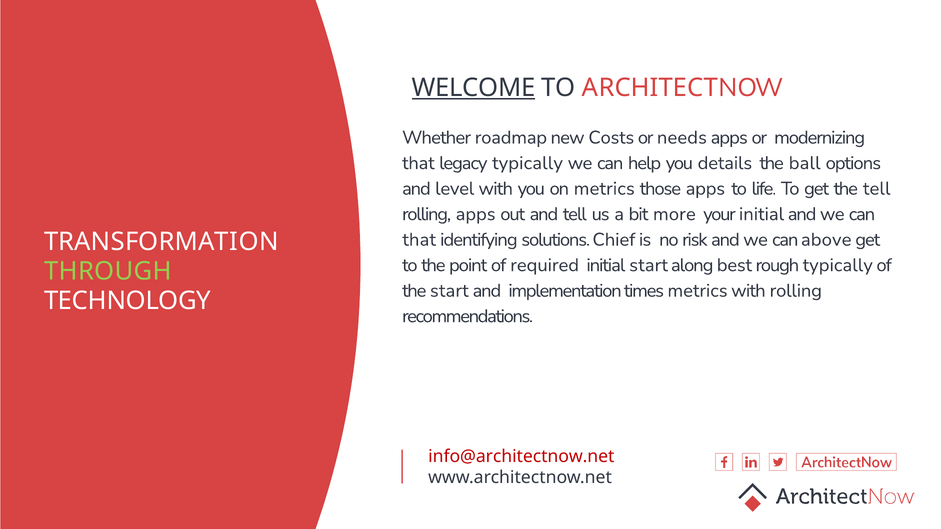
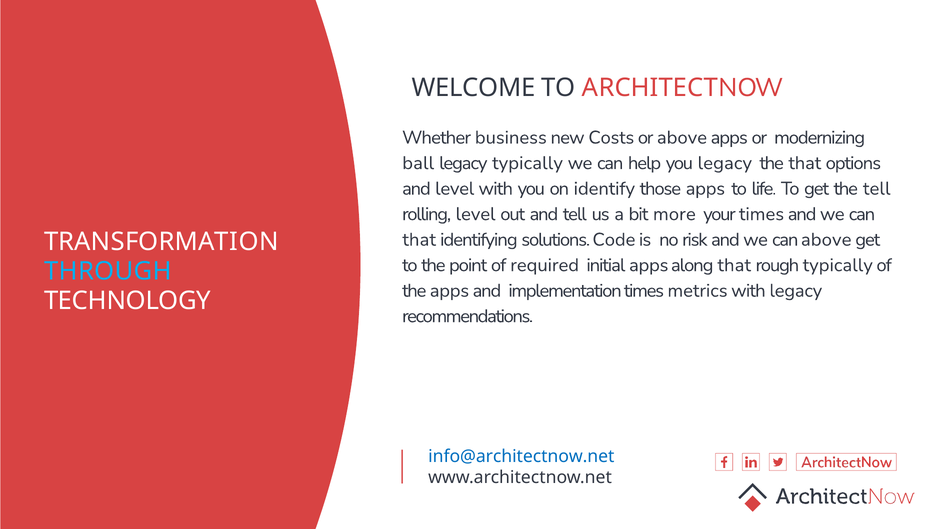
WELCOME underline: present -> none (474, 88)
roadmap: roadmap -> business (511, 138)
or needs: needs -> above (682, 138)
that: that -> ball (418, 163)
you details: details -> legacy (725, 163)
the ball: ball -> that (805, 163)
on metrics: metrics -> identify (604, 189)
rolling apps: apps -> level (476, 214)
your initial: initial -> times (762, 214)
Chief: Chief -> Code (614, 240)
initial start: start -> apps (649, 265)
along best: best -> that (734, 265)
THROUGH colour: light green -> light blue (108, 271)
the start: start -> apps (449, 291)
with rolling: rolling -> legacy (796, 291)
info@architectnow.net colour: red -> blue (521, 457)
